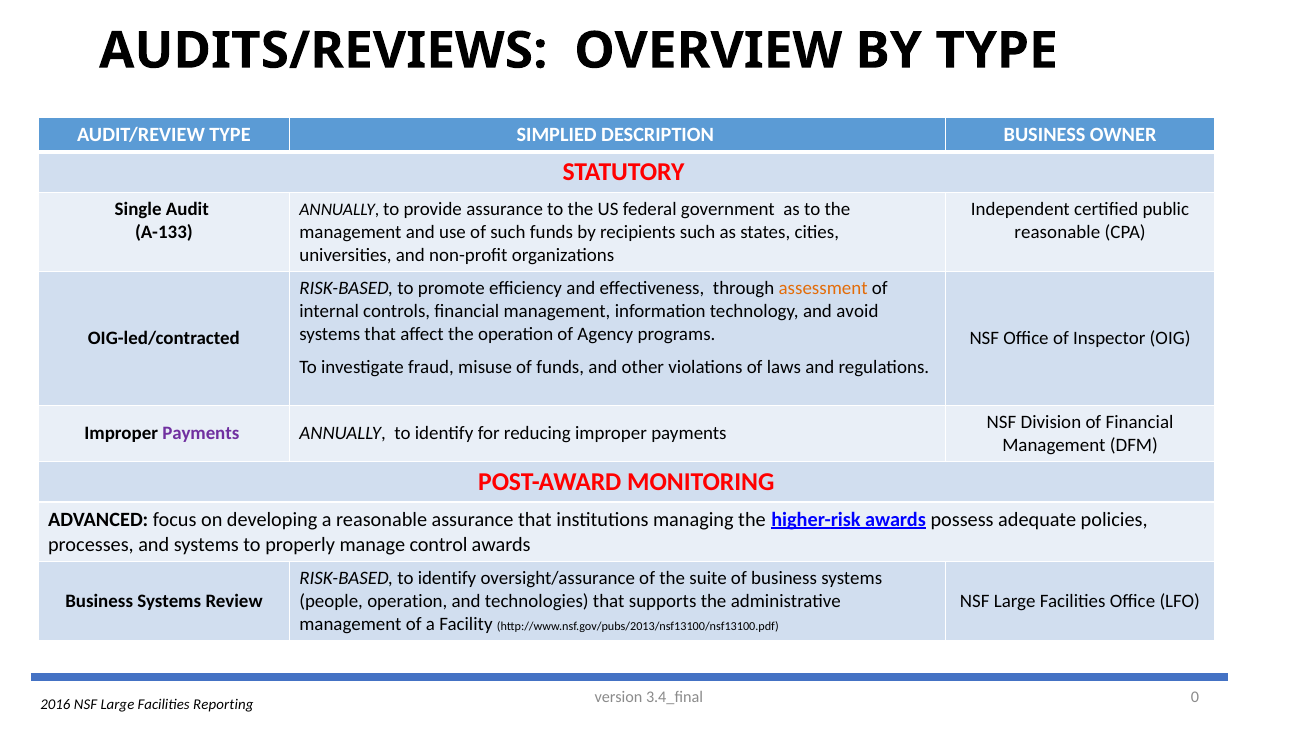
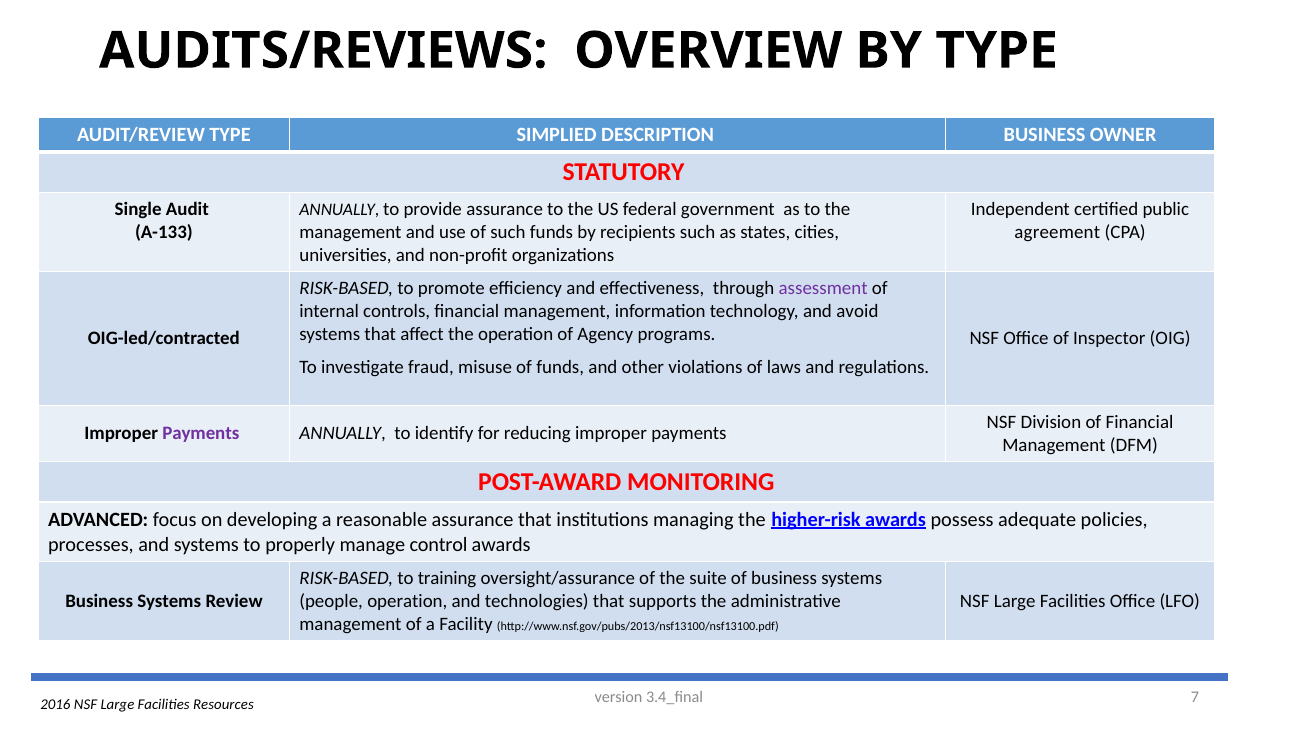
reasonable: reasonable -> agreement (1057, 232)
assessment colour: orange -> purple (823, 288)
RISK-BASED to identify: identify -> training (447, 578)
0: 0 -> 7 (1195, 697)
Reporting: Reporting -> Resources (223, 704)
